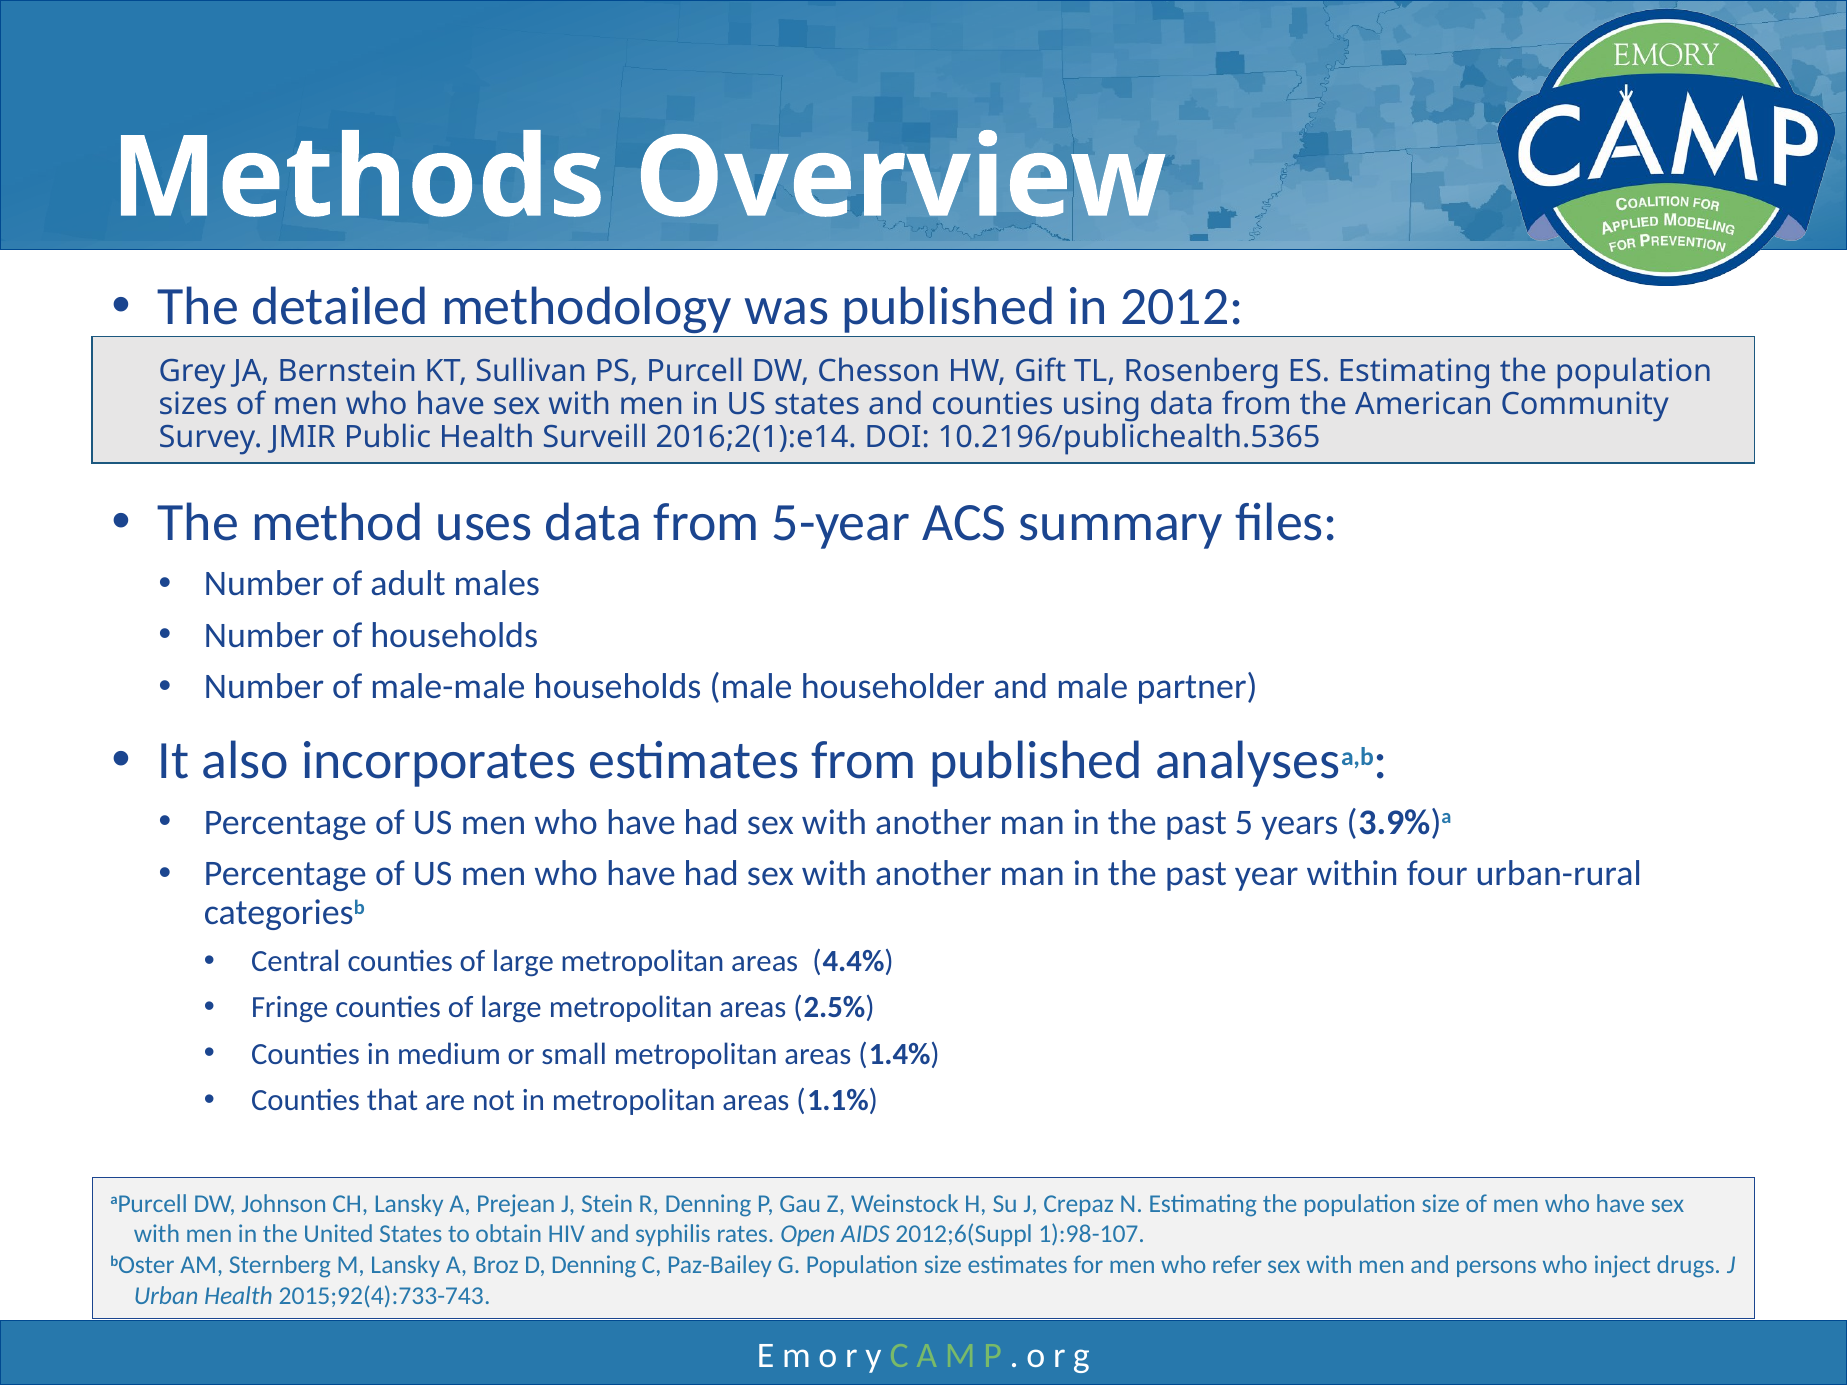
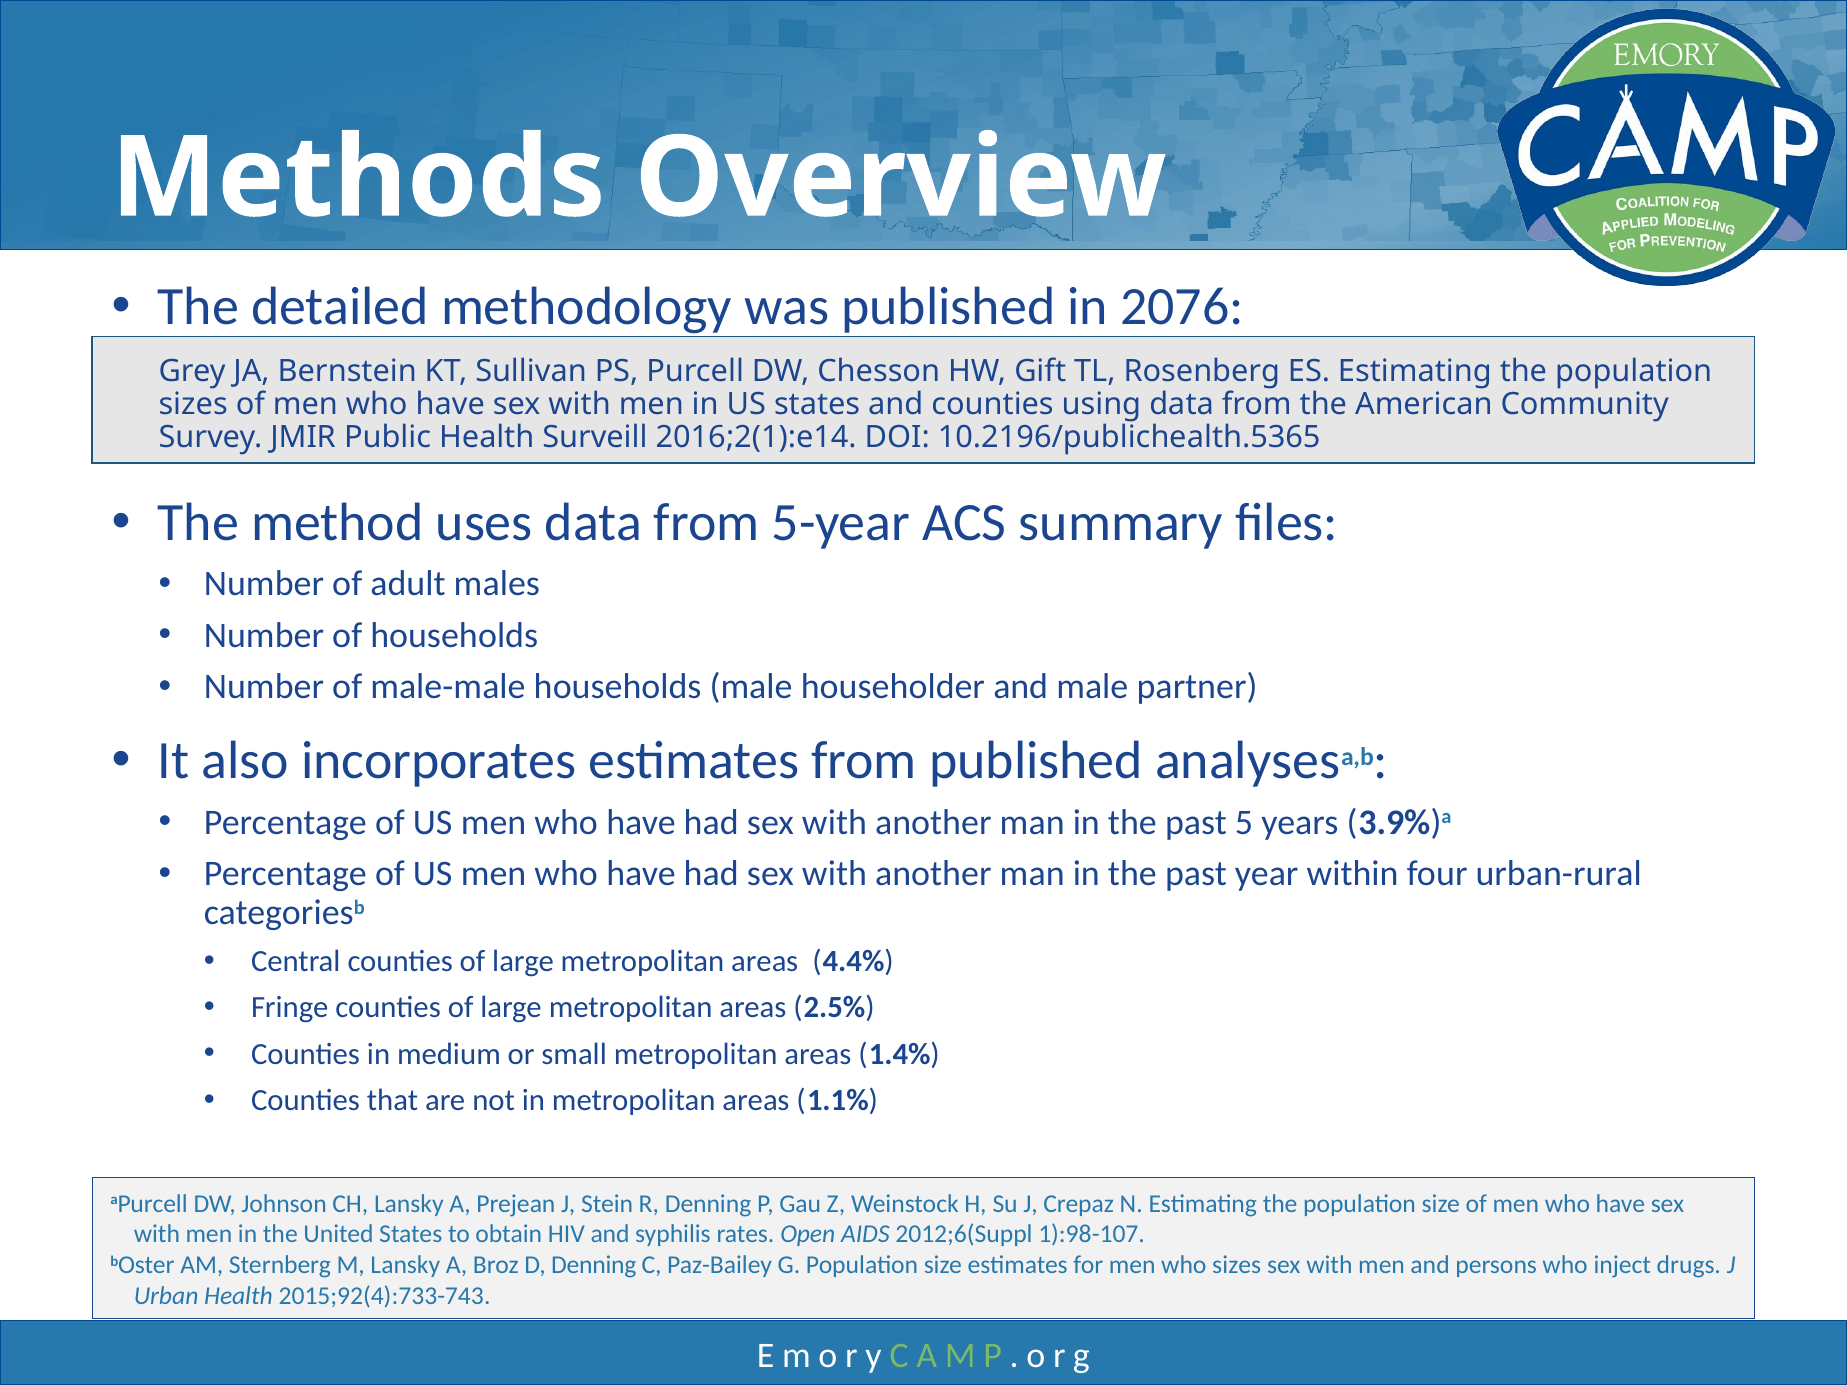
2012: 2012 -> 2076 (1182, 307)
who refer: refer -> sizes (1237, 1266)
